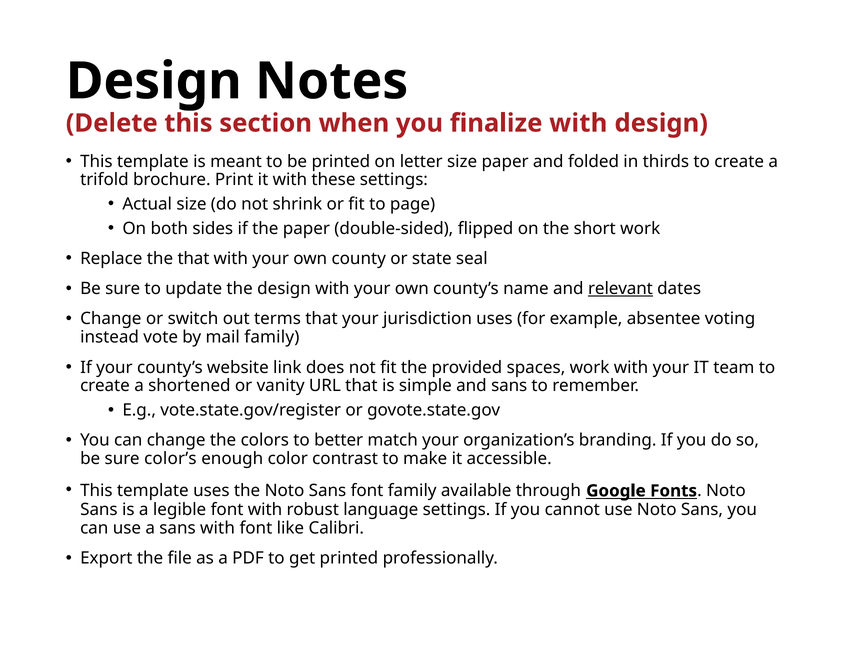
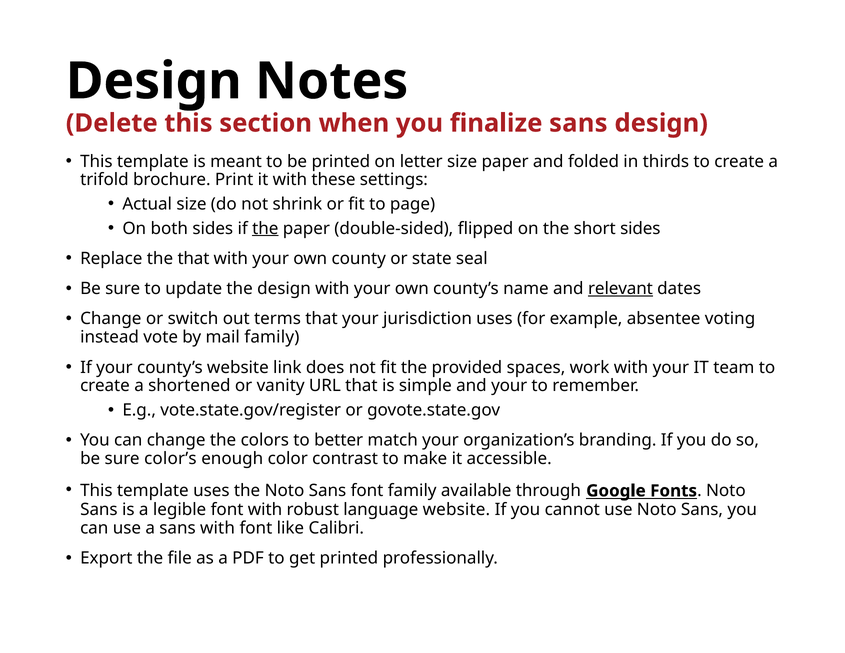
finalize with: with -> sans (578, 123)
the underline: none -> present (265, 228)
short work: work -> sides (640, 228)
and sans: sans -> your (509, 386)
language settings: settings -> website (456, 510)
